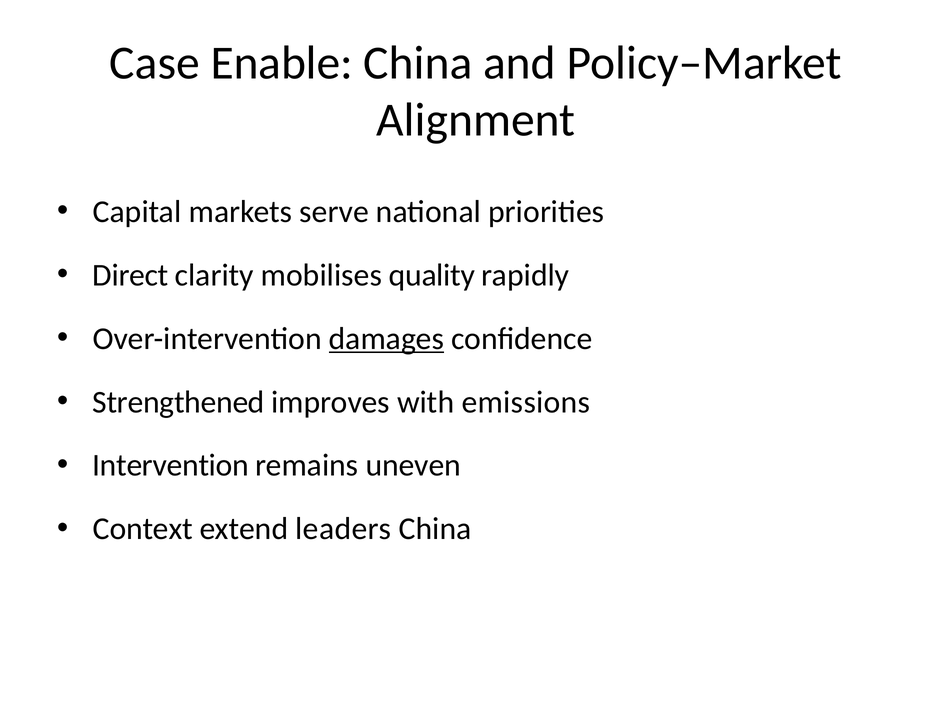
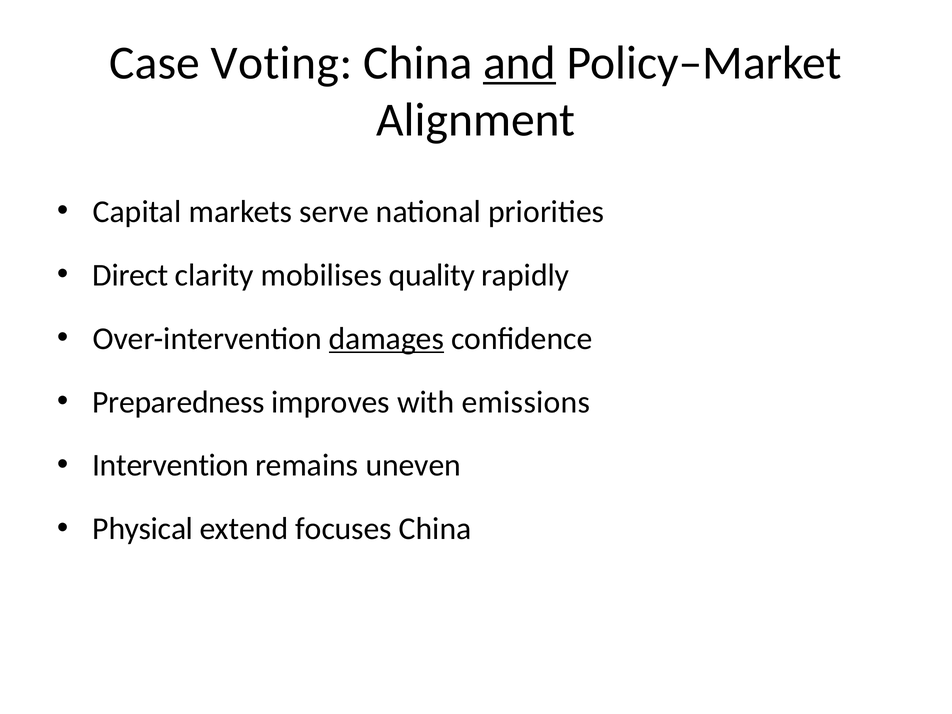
Enable: Enable -> Voting (281, 63)
and underline: none -> present (519, 63)
Strengthened: Strengthened -> Preparedness (179, 402)
Context: Context -> Physical (143, 529)
leaders: leaders -> focuses (344, 529)
